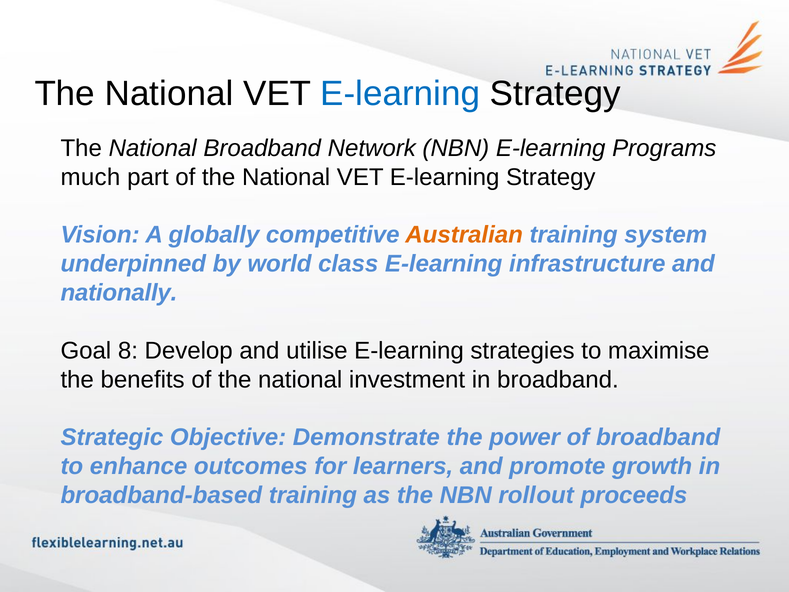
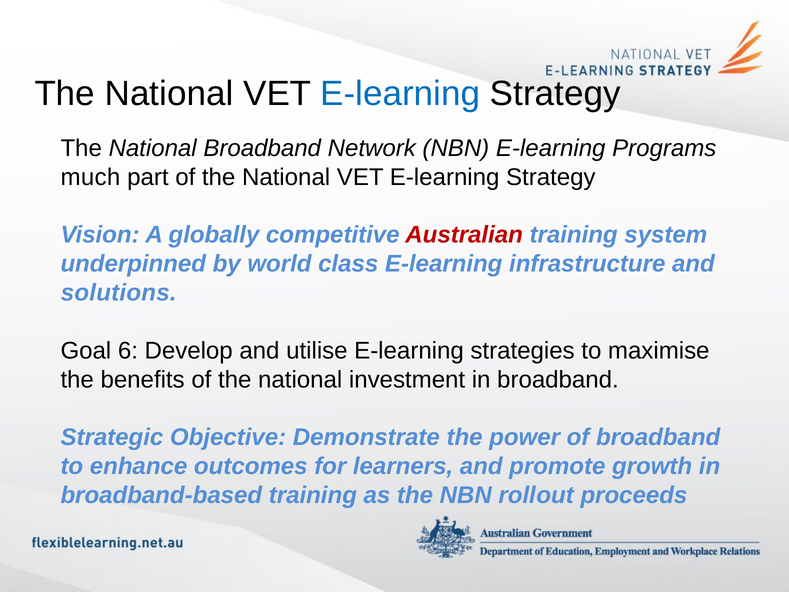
Australian colour: orange -> red (464, 235)
nationally: nationally -> solutions (119, 293)
8: 8 -> 6 (128, 351)
